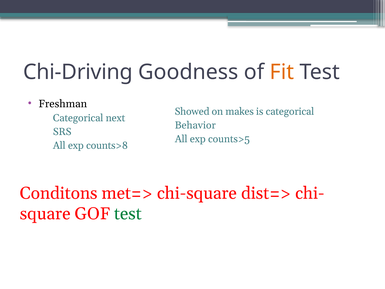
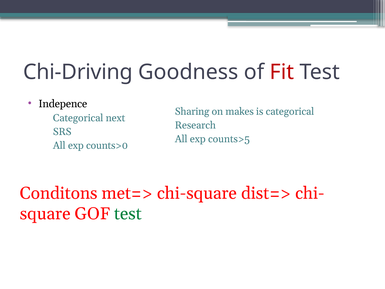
Fit colour: orange -> red (282, 72)
Freshman: Freshman -> Indepence (63, 104)
Showed: Showed -> Sharing (192, 111)
Behavior: Behavior -> Research (195, 125)
counts>8: counts>8 -> counts>0 (107, 145)
